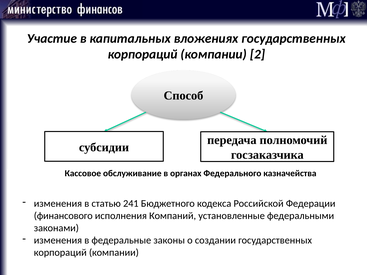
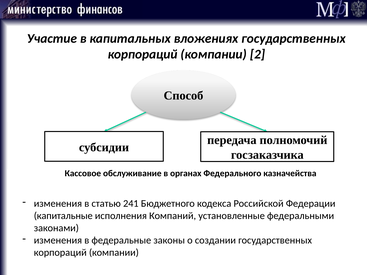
финансового: финансового -> капитальные (63, 216)
